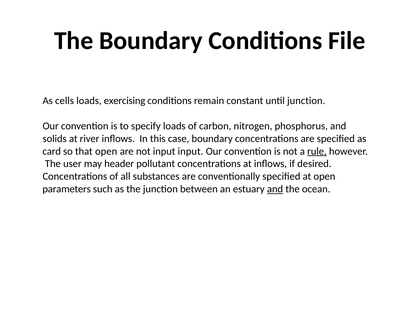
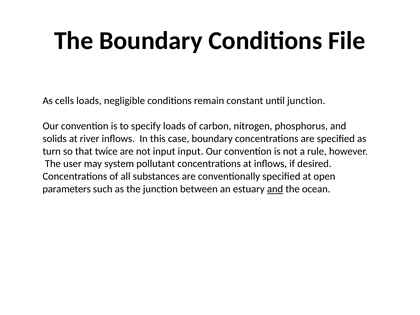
exercising: exercising -> negligible (124, 101)
card: card -> turn (52, 151)
that open: open -> twice (106, 151)
rule underline: present -> none (317, 151)
header: header -> system (119, 164)
